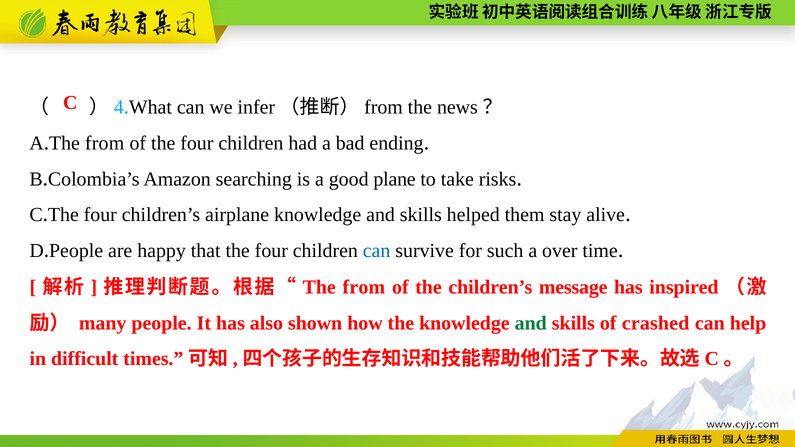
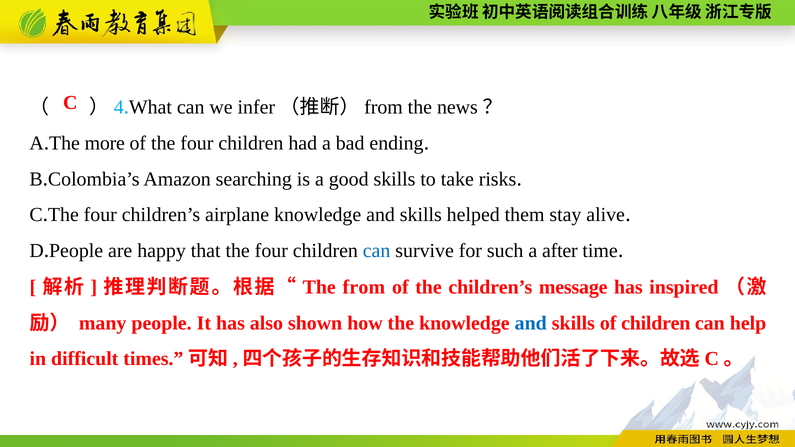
from: from -> more (105, 143)
good plane: plane -> skills (394, 179)
over: over -> after (560, 251)
and colour: green -> blue (531, 323)
of crashed: crashed -> children (656, 323)
